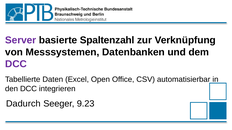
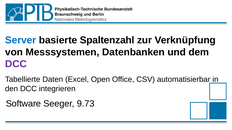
Server colour: purple -> blue (21, 40)
Dadurch: Dadurch -> Software (23, 104)
9.23: 9.23 -> 9.73 (86, 104)
